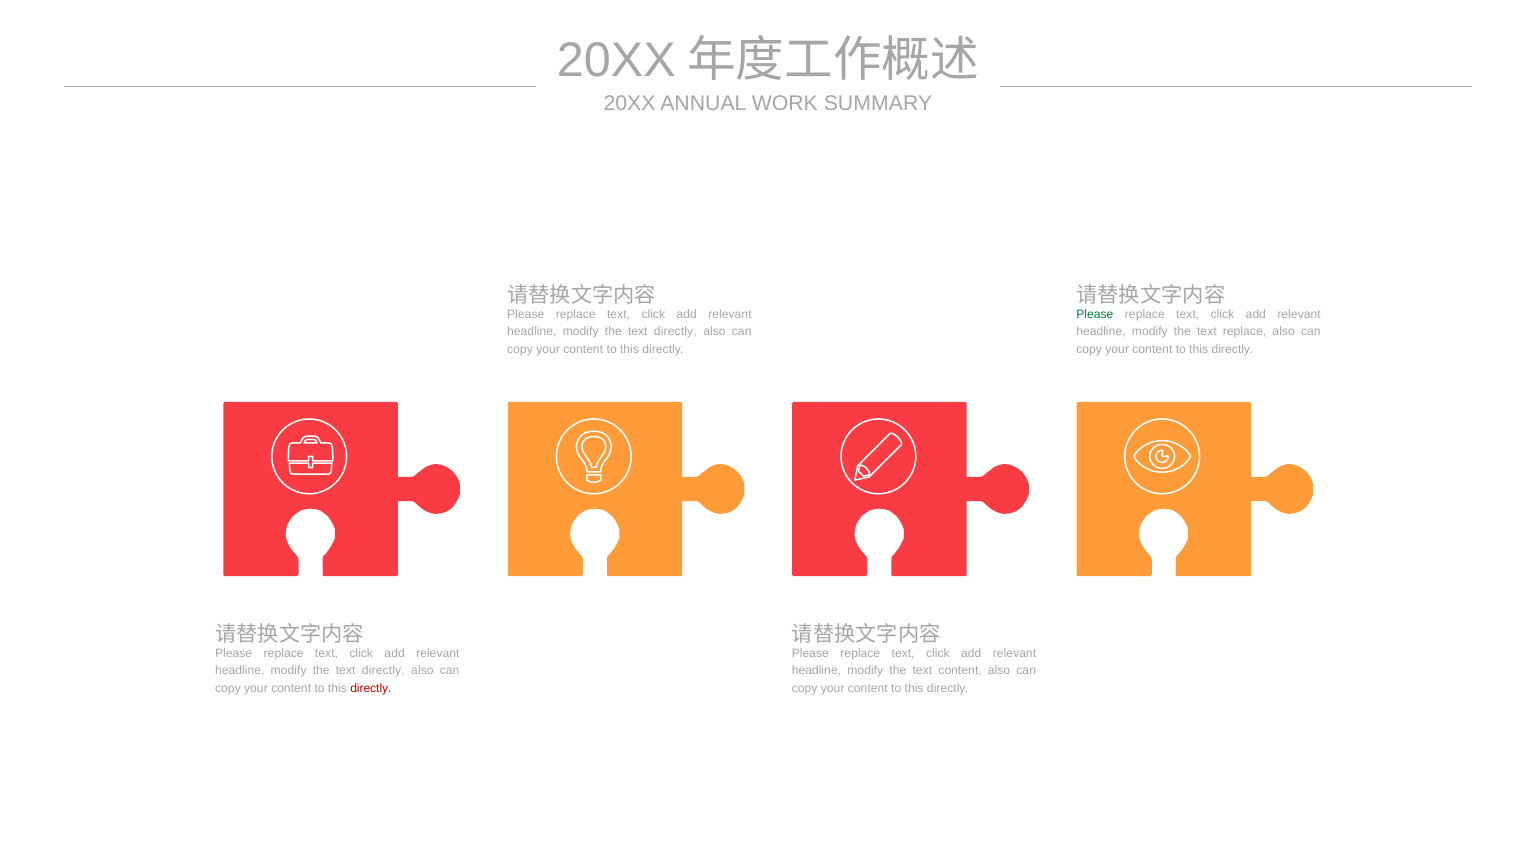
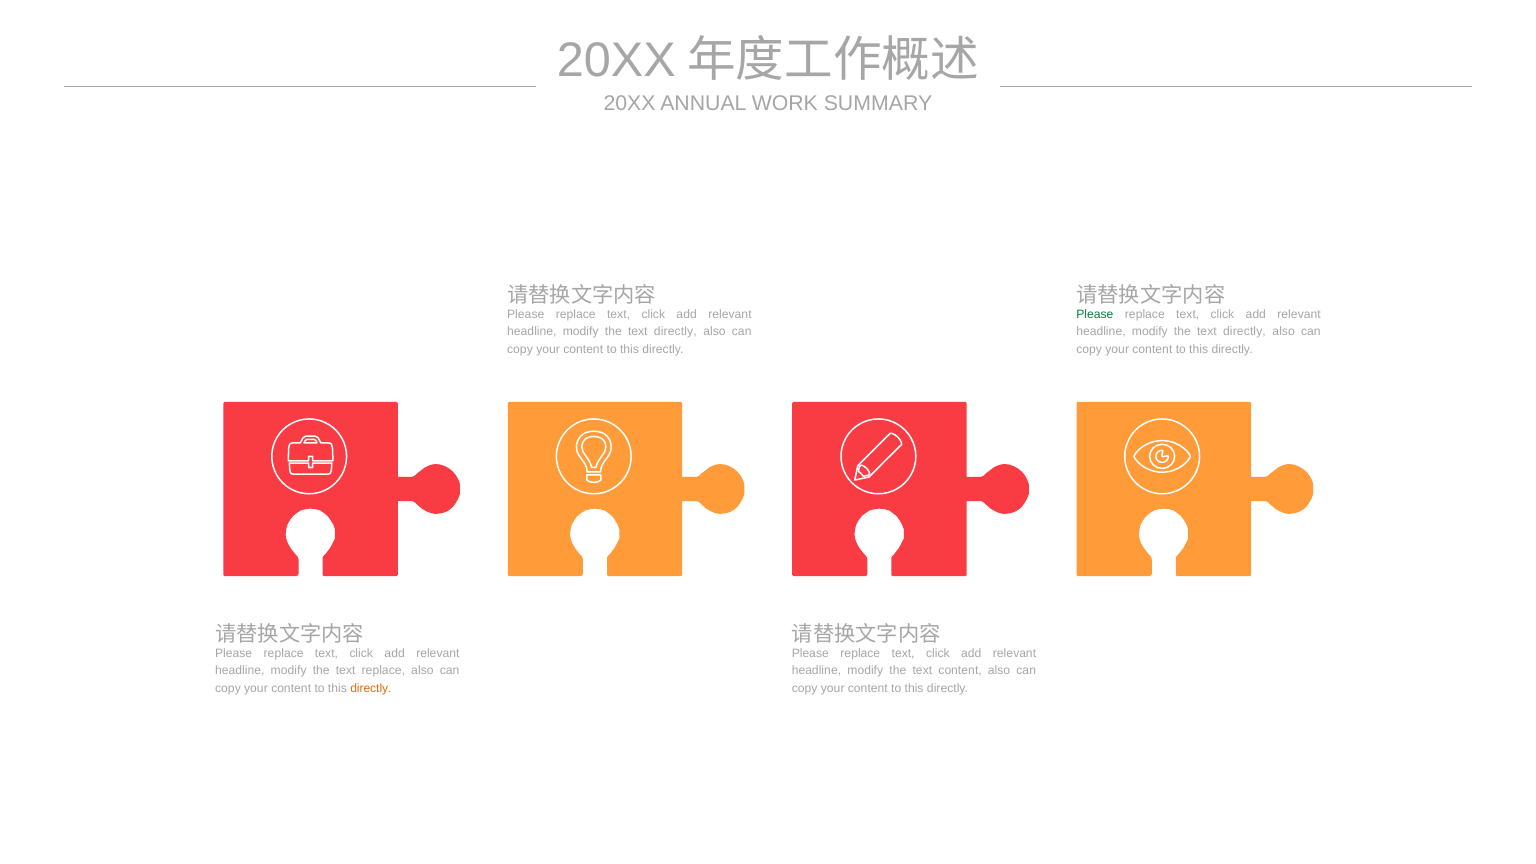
replace: replace -> directly (1244, 332)
directly: directly -> replace (383, 671)
directly colour: red -> orange (371, 688)
